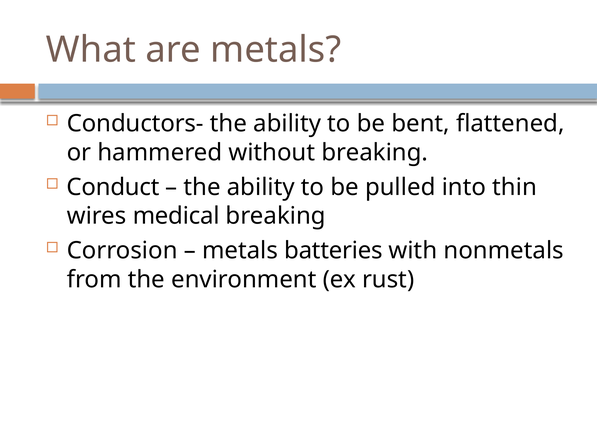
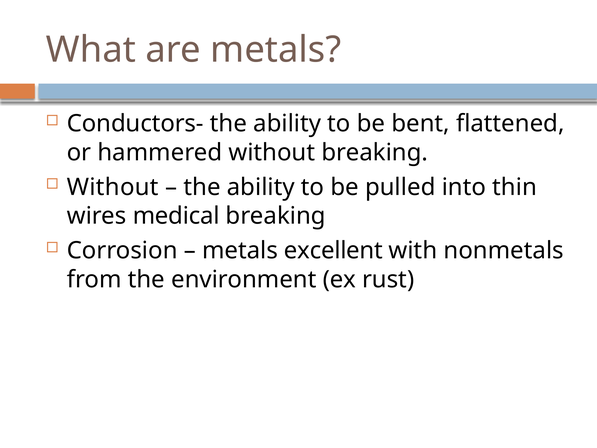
Conduct: Conduct -> Without (113, 187)
batteries: batteries -> excellent (333, 251)
